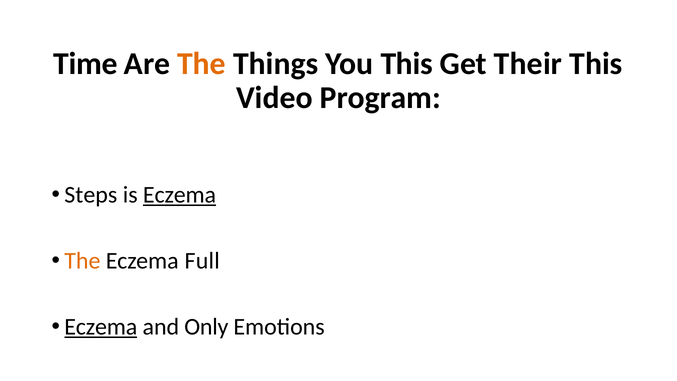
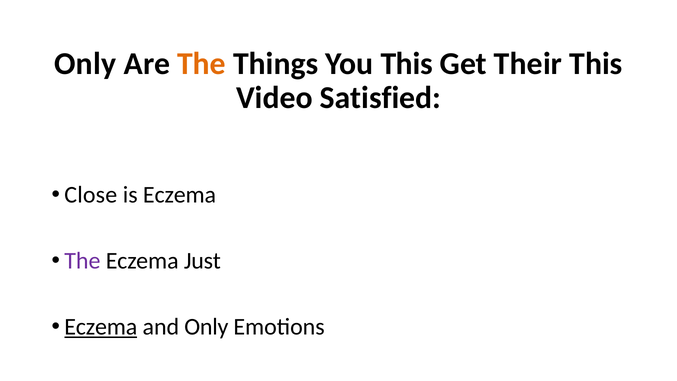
Time: Time -> Only (85, 64)
Program: Program -> Satisfied (380, 98)
Steps: Steps -> Close (91, 195)
Eczema underline: present -> none (180, 195)
The colour: orange -> purple (82, 261)
Full: Full -> Just (202, 261)
